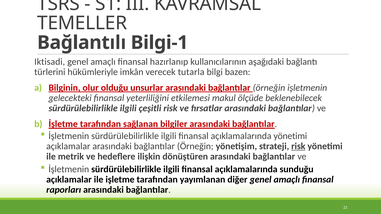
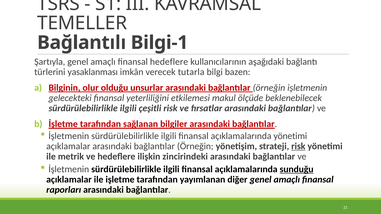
Iktisadi: Iktisadi -> Şartıyla (50, 62)
finansal hazırlanıp: hazırlanıp -> hedeflere (169, 62)
hükümleriyle: hükümleriyle -> yasaklanması (93, 72)
dönüştüren: dönüştüren -> zincirindeki (185, 157)
sunduğu underline: none -> present (297, 169)
